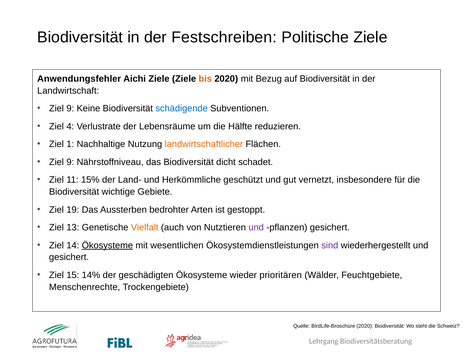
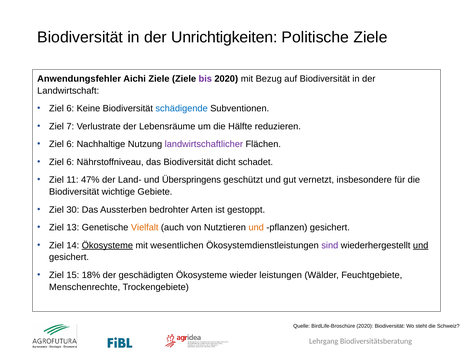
Festschreiben: Festschreiben -> Unrichtigkeiten (224, 37)
bis colour: orange -> purple (205, 79)
9: 9 -> 6 (70, 108)
4: 4 -> 7 (70, 126)
1: 1 -> 6 (70, 144)
landwirtschaftlicher colour: orange -> purple (204, 144)
9: 9 -> 6 (70, 162)
15%: 15% -> 47% (90, 180)
Herkömmliche: Herkömmliche -> Überspringens (191, 180)
19: 19 -> 30 (73, 210)
und colour: purple -> orange (256, 227)
und underline: none -> present (421, 245)
14%: 14% -> 18% (91, 275)
prioritären: prioritären -> leistungen (281, 275)
